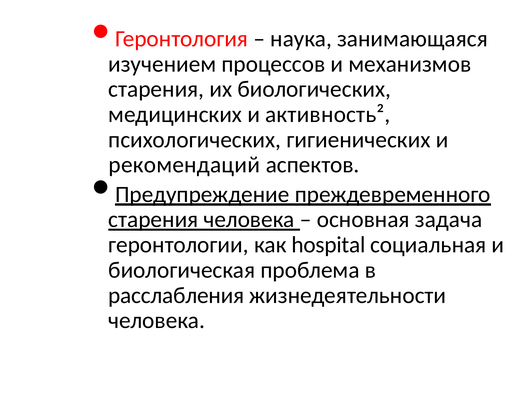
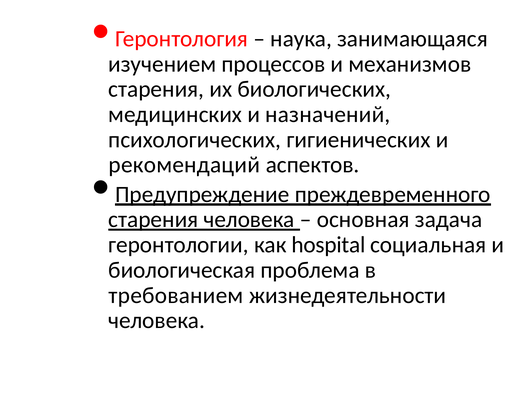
активность²: активность² -> назначений (328, 114)
расслабления: расслабления -> требованием (176, 295)
